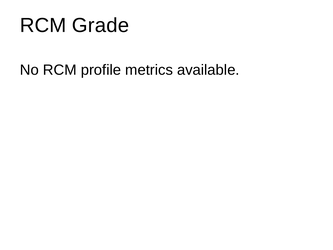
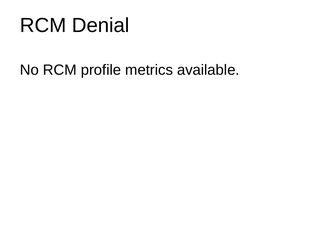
Grade: Grade -> Denial (101, 25)
